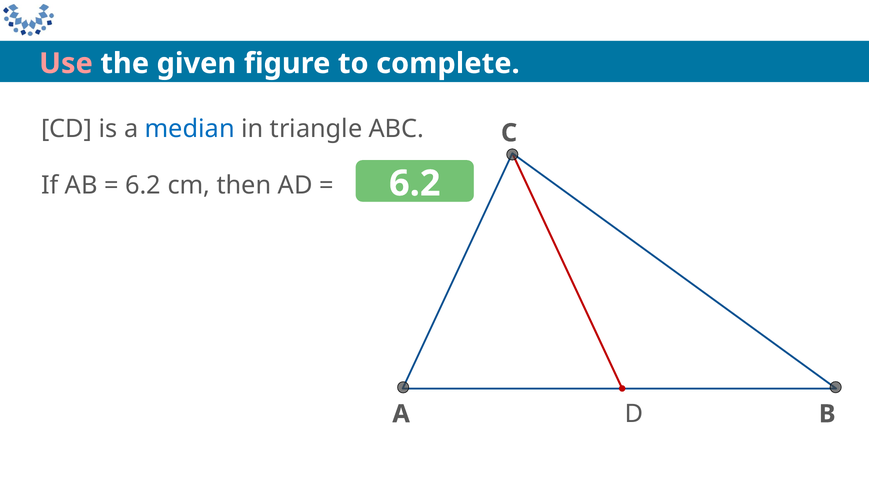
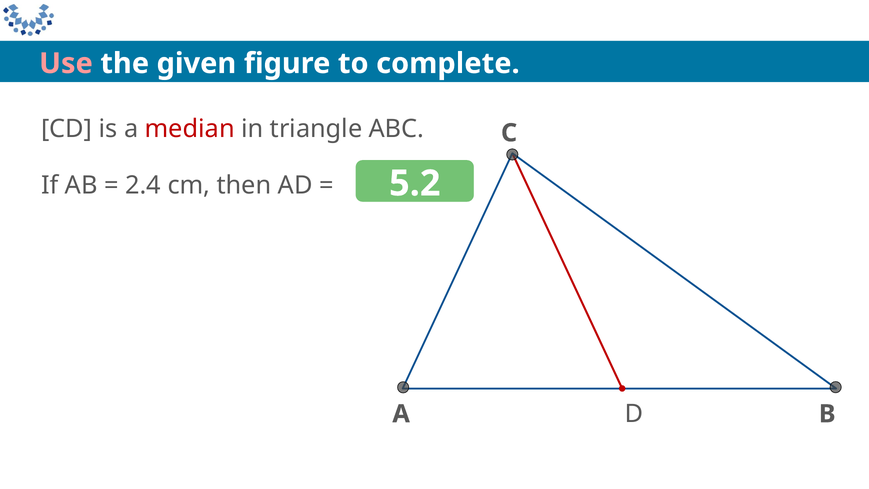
median colour: blue -> red (190, 129)
6.2: 6.2 -> 5.2 (415, 183)
6.2: 6.2 -> 2.4 (143, 185)
